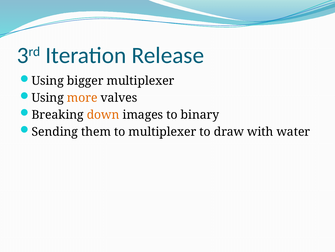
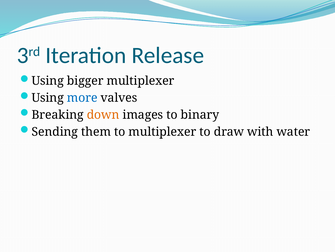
more colour: orange -> blue (82, 98)
